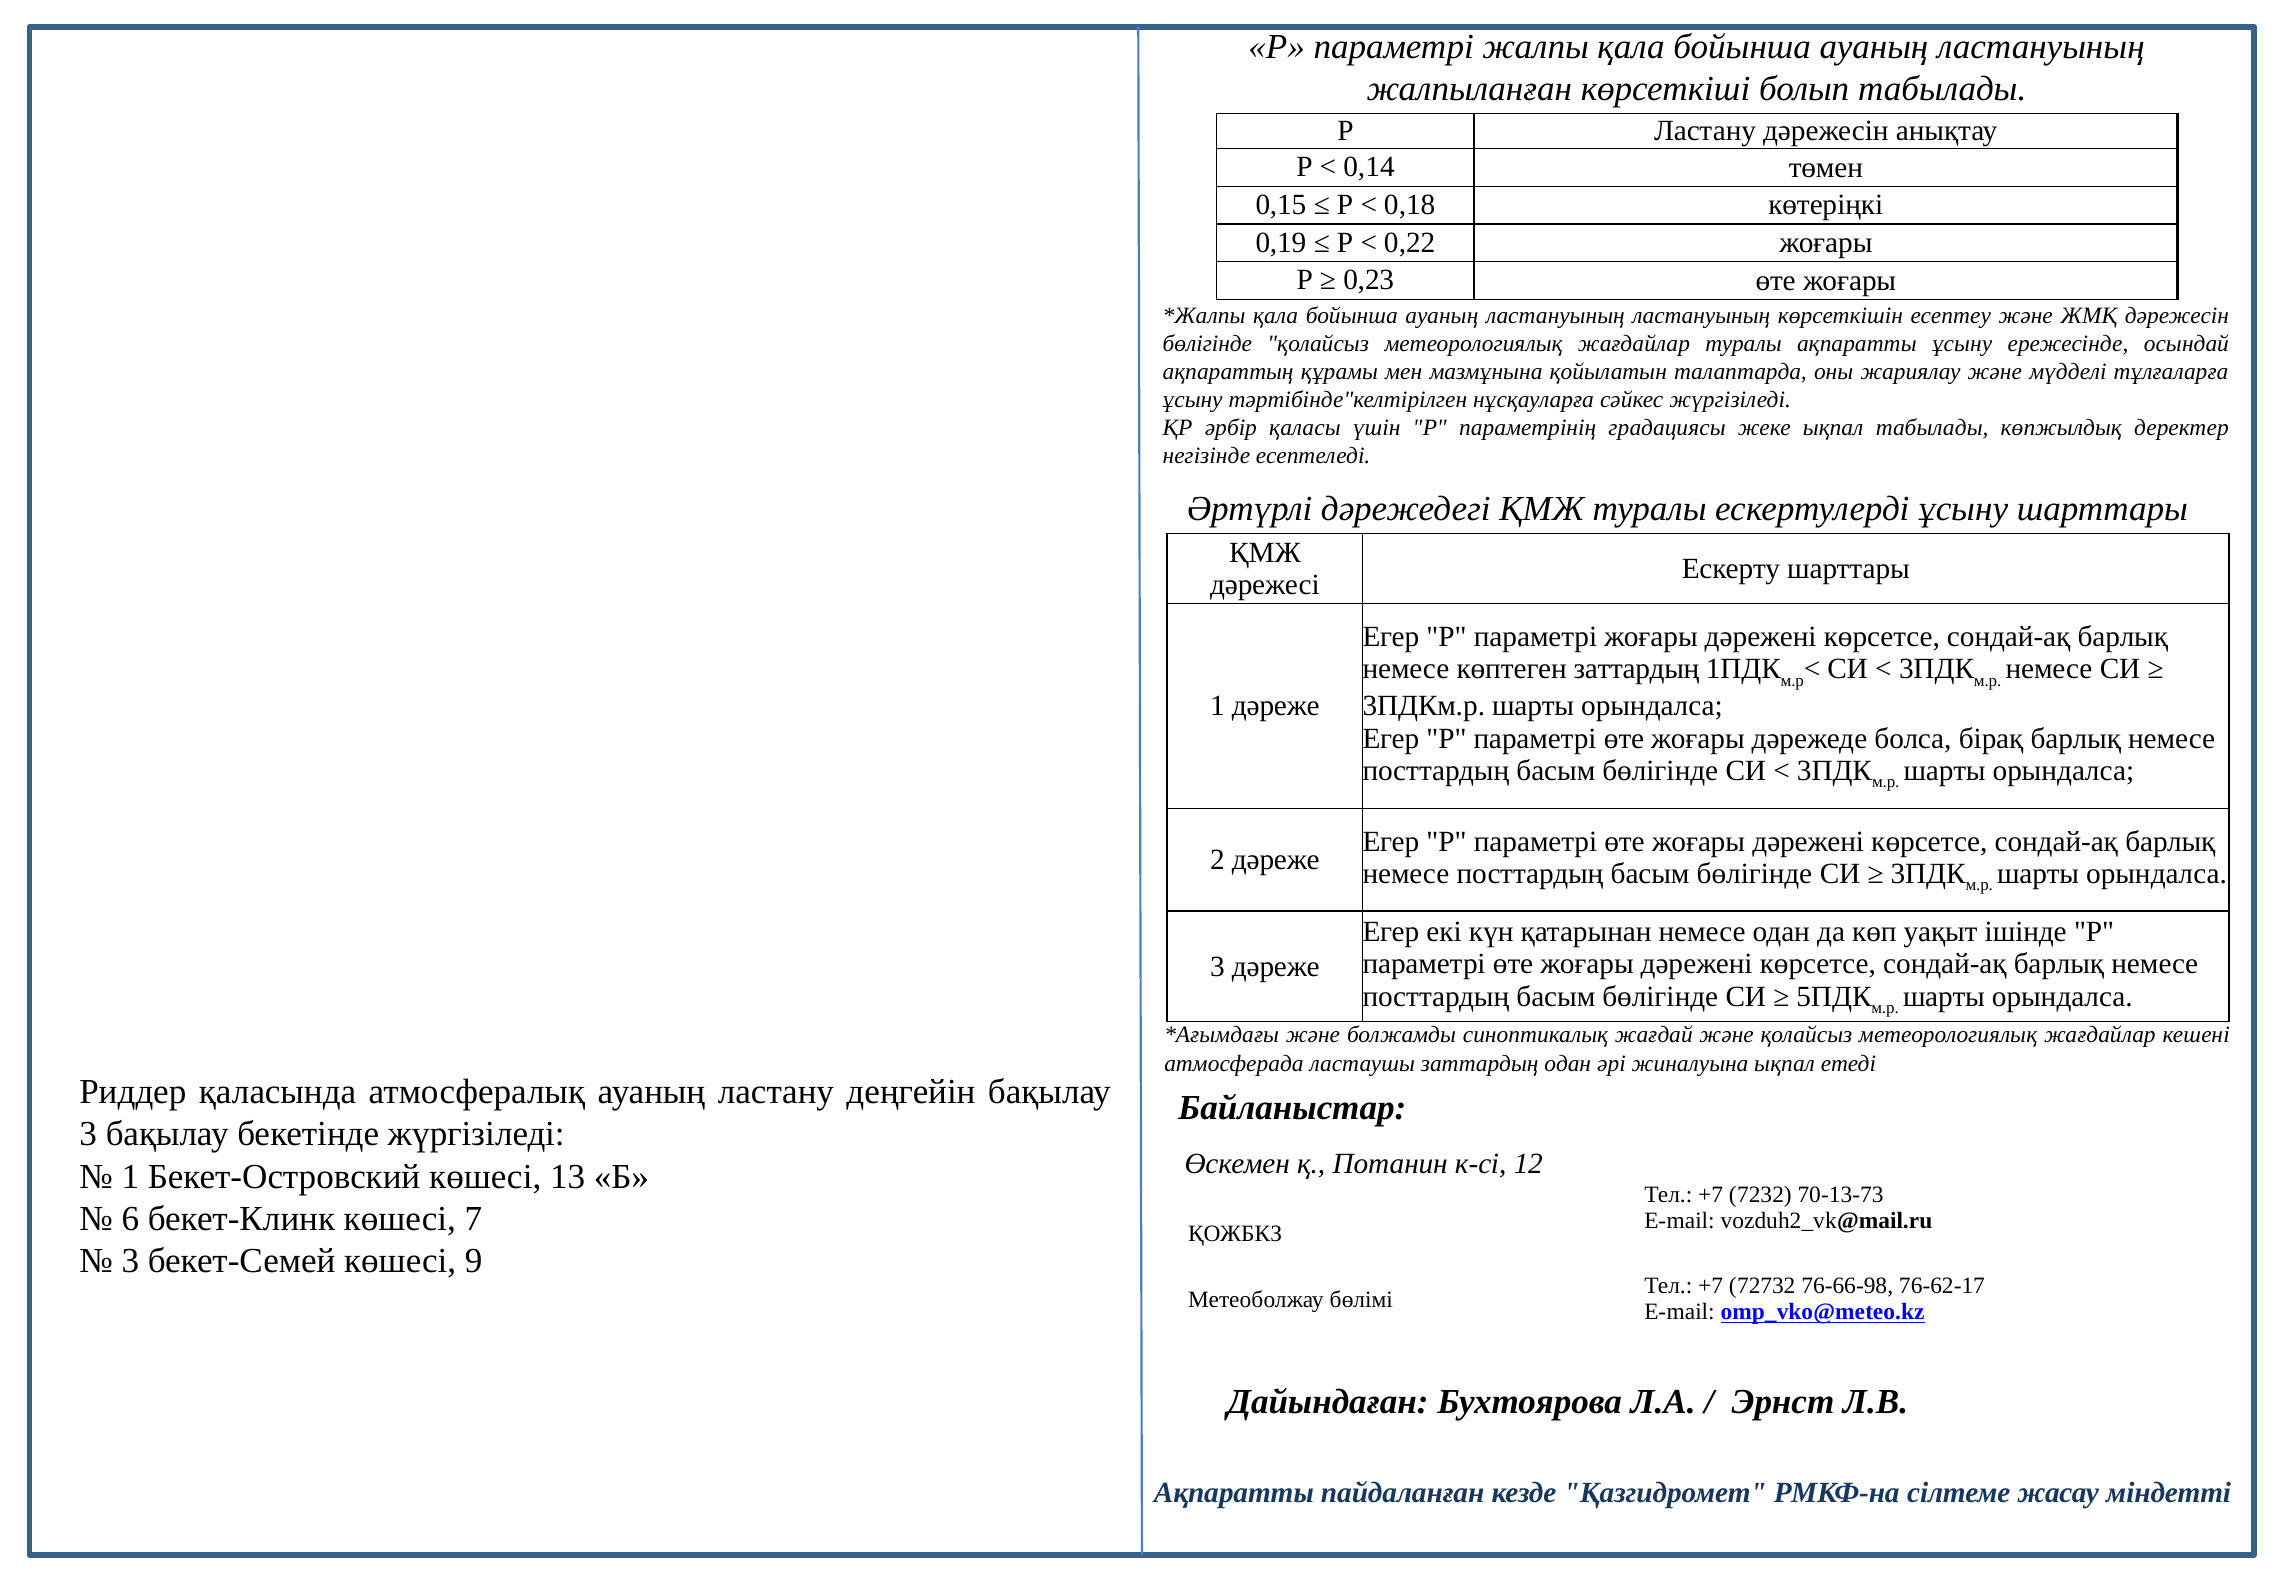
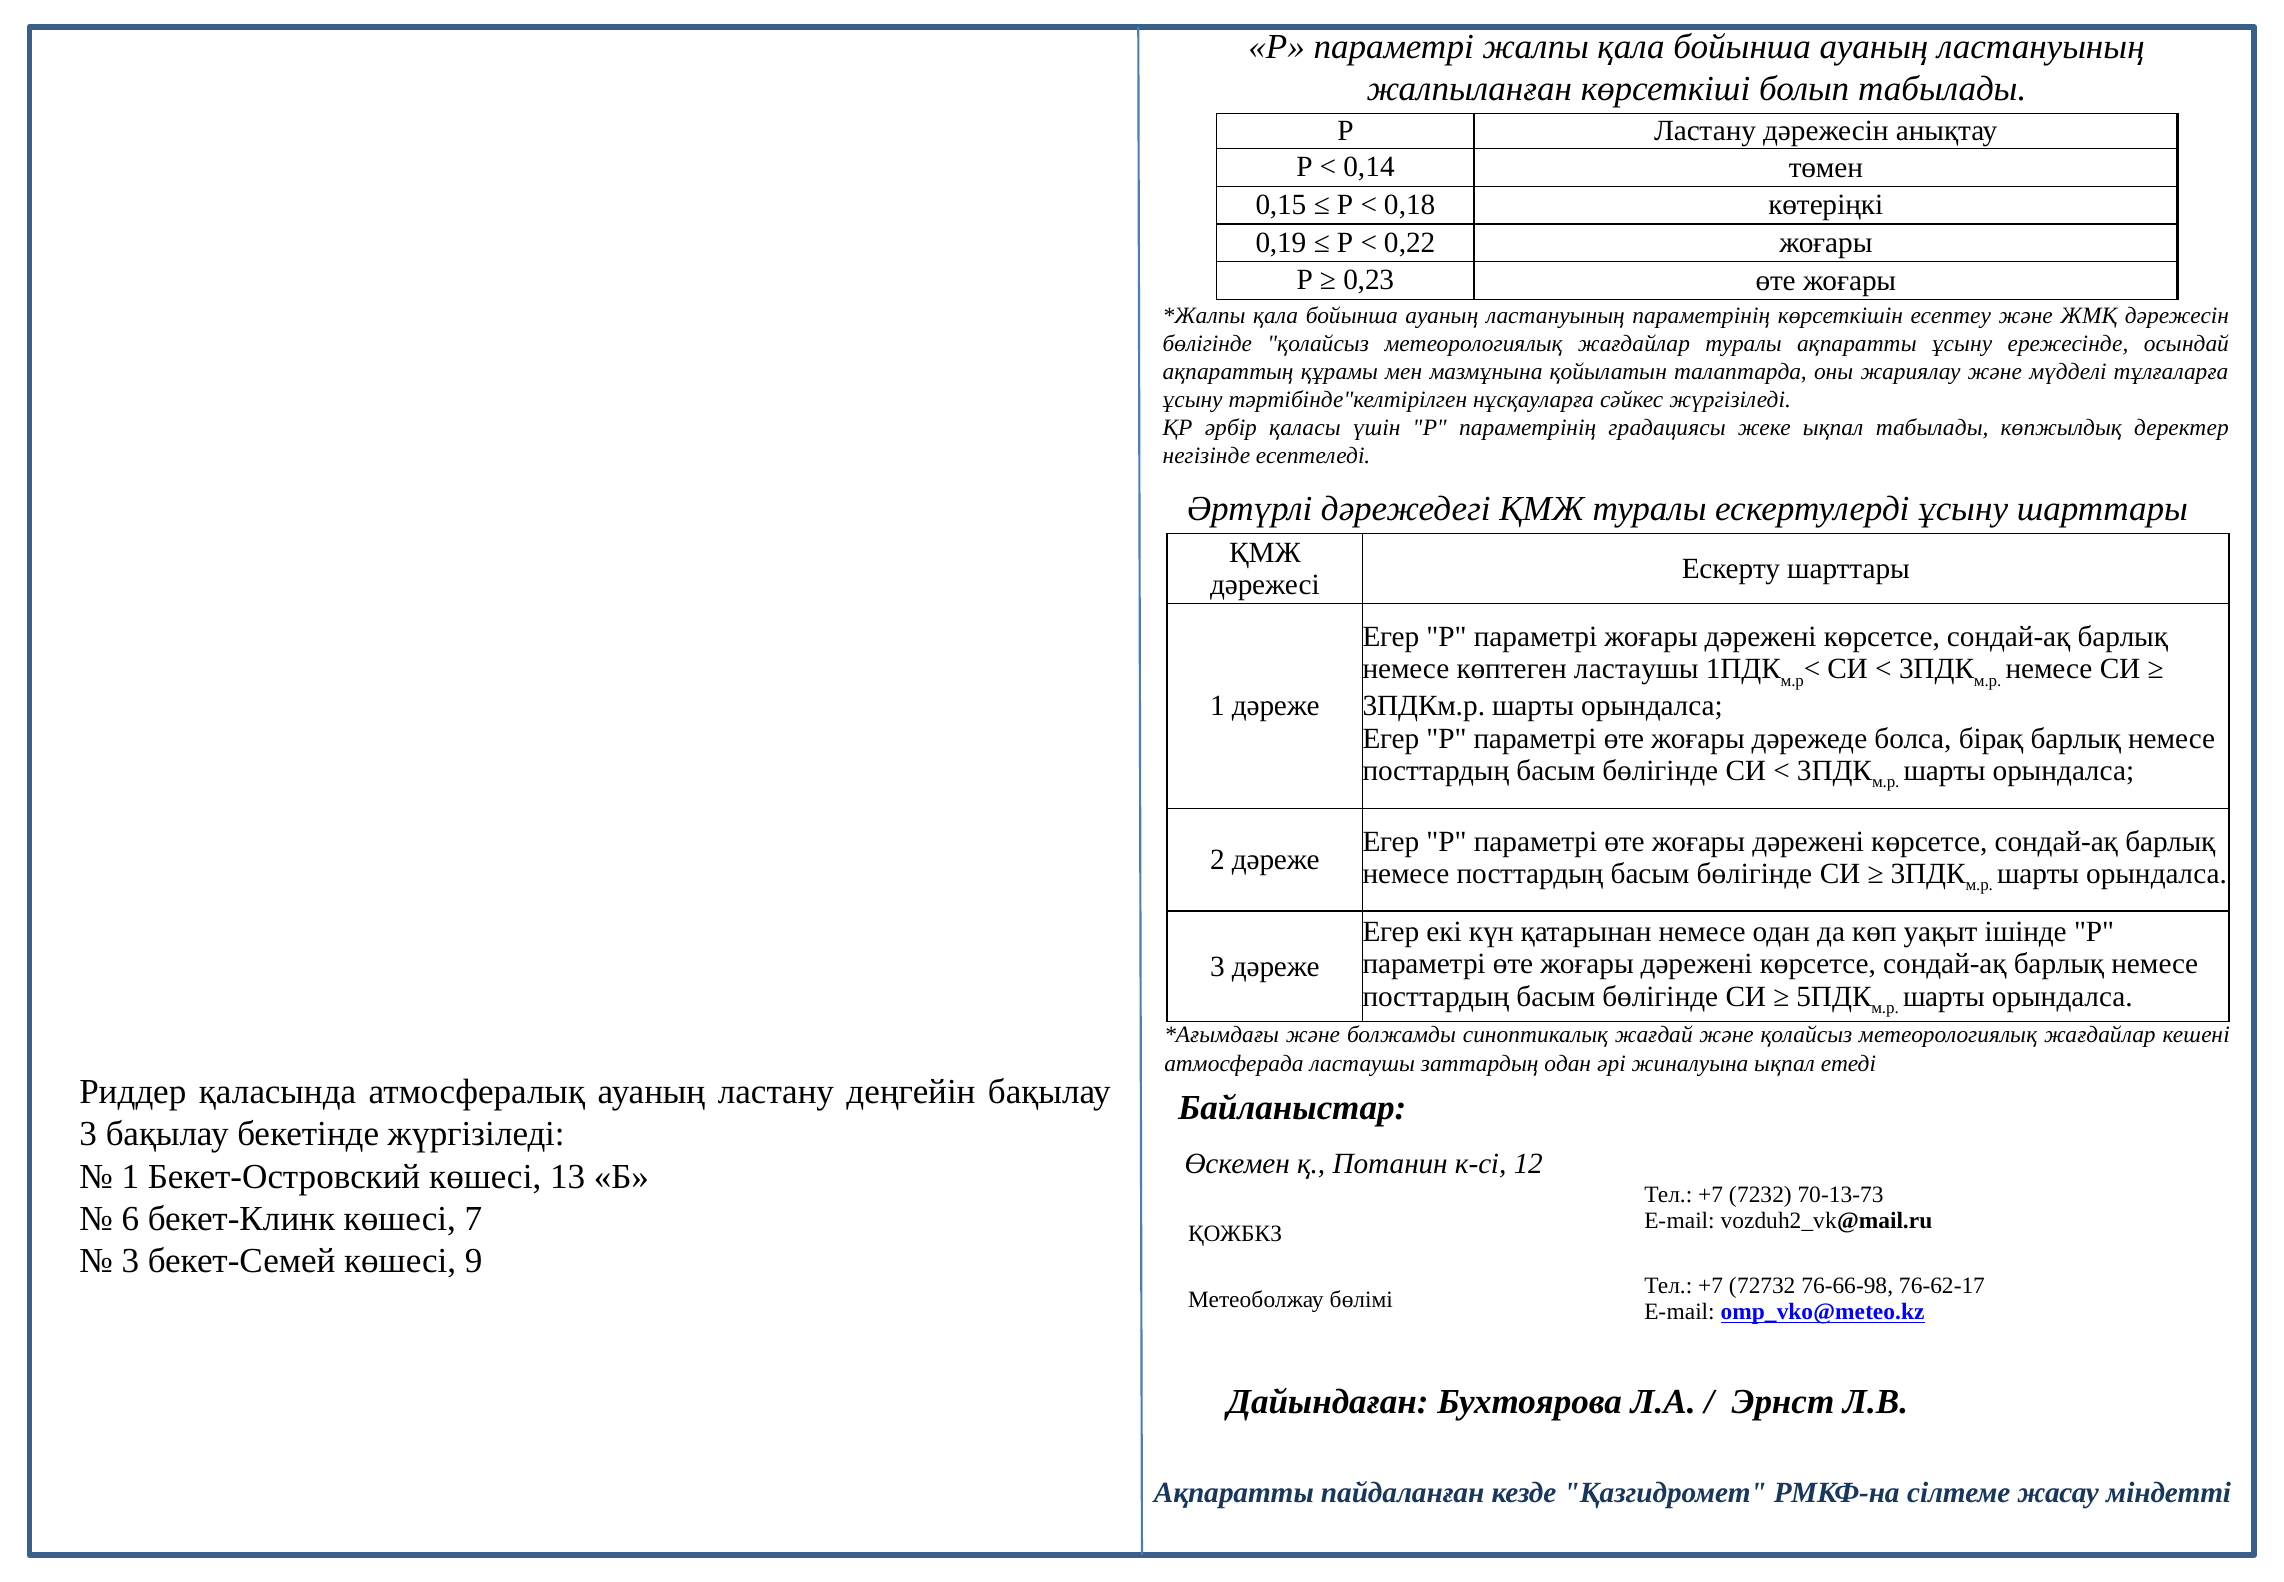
ластануының ластануының: ластануының -> параметрінің (1701, 315)
көптеген заттардың: заттардың -> ластаушы (1636, 669)
